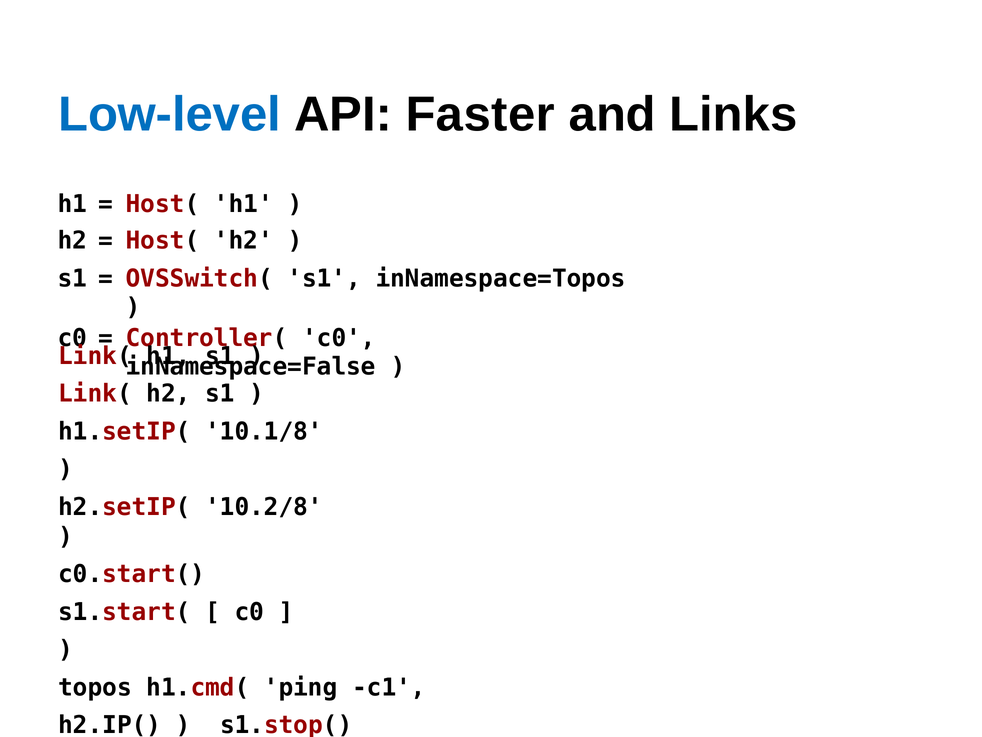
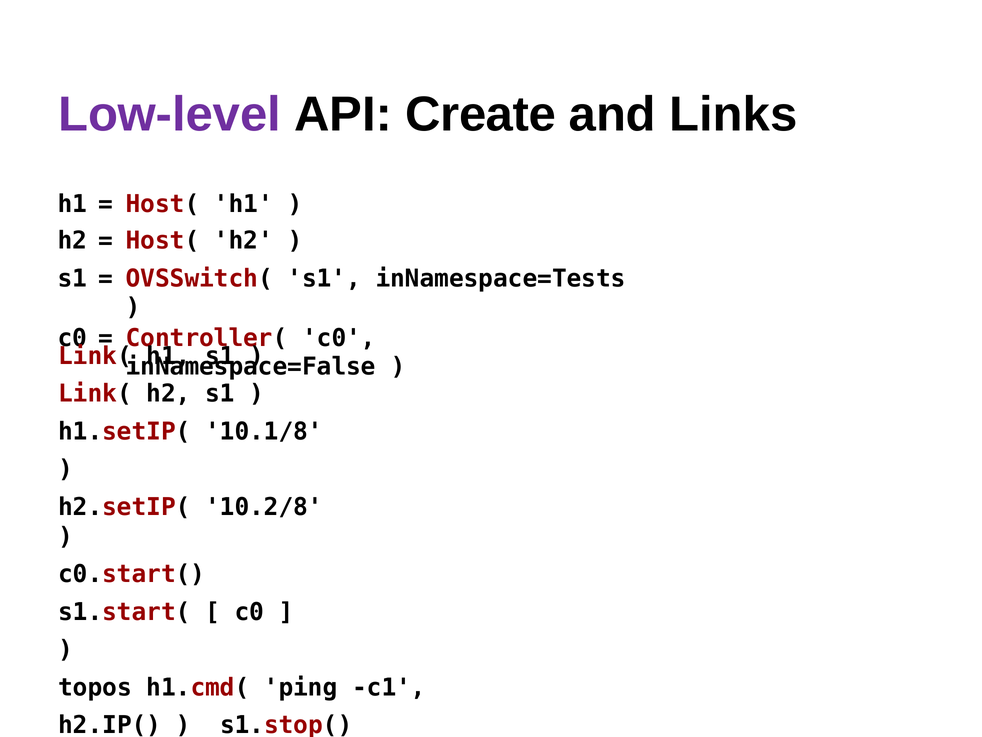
Low-level colour: blue -> purple (170, 115)
Faster: Faster -> Create (481, 115)
inNamespace=Topos: inNamespace=Topos -> inNamespace=Tests (501, 278)
